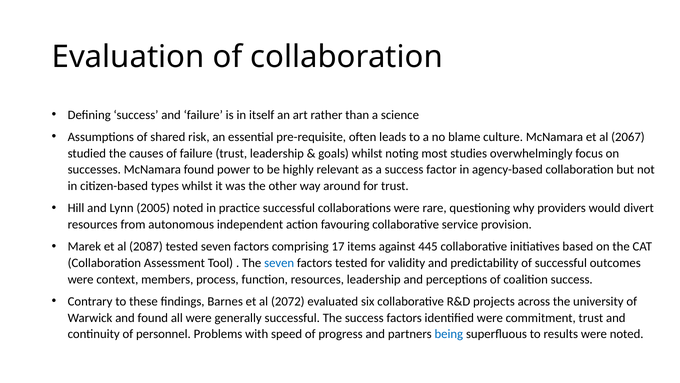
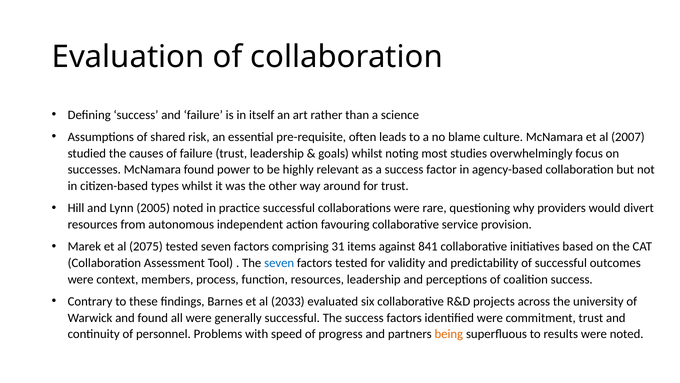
2067: 2067 -> 2007 (628, 137)
2087: 2087 -> 2075 (146, 246)
17: 17 -> 31 (338, 246)
445: 445 -> 841 (428, 246)
2072: 2072 -> 2033 (288, 301)
being colour: blue -> orange (449, 334)
